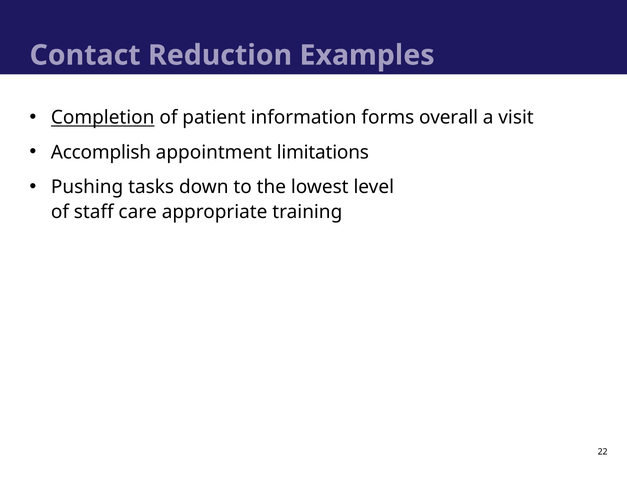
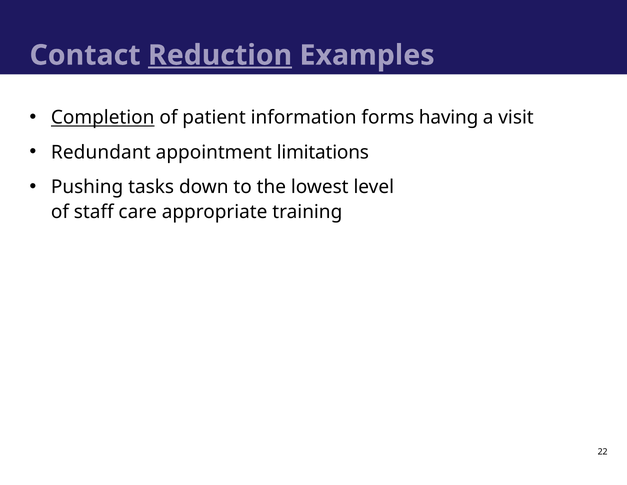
Reduction underline: none -> present (220, 55)
overall: overall -> having (449, 118)
Accomplish: Accomplish -> Redundant (101, 152)
